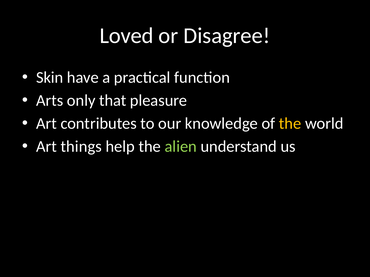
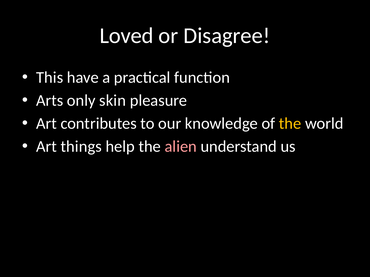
Skin: Skin -> This (50, 78)
that: that -> skin (113, 101)
alien colour: light green -> pink (181, 147)
